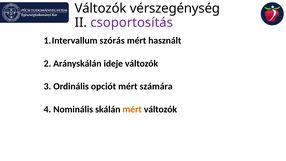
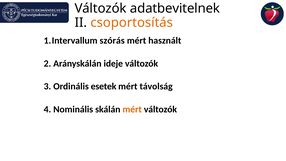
vérszegénység: vérszegénység -> adatbevitelnek (175, 8)
csoportosítás colour: purple -> orange (132, 23)
opciót: opciót -> esetek (104, 86)
számára: számára -> távolság (156, 86)
